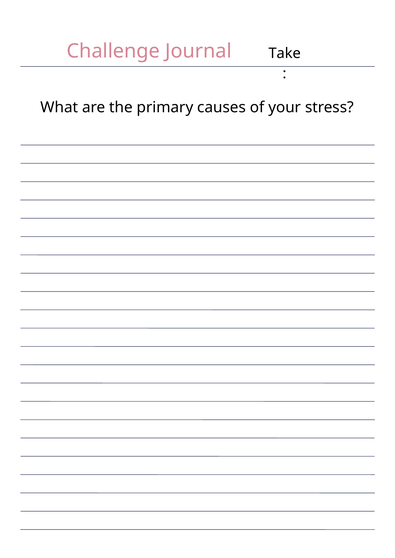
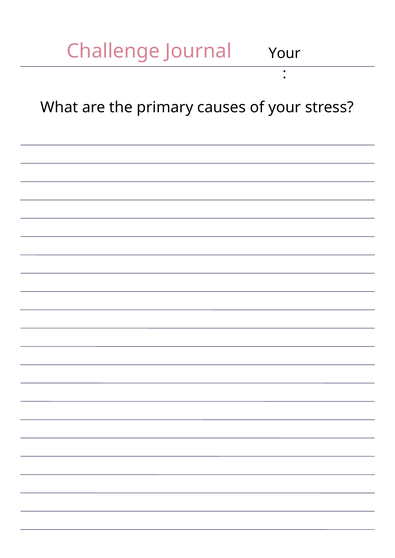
Take: Take -> Your (285, 53)
